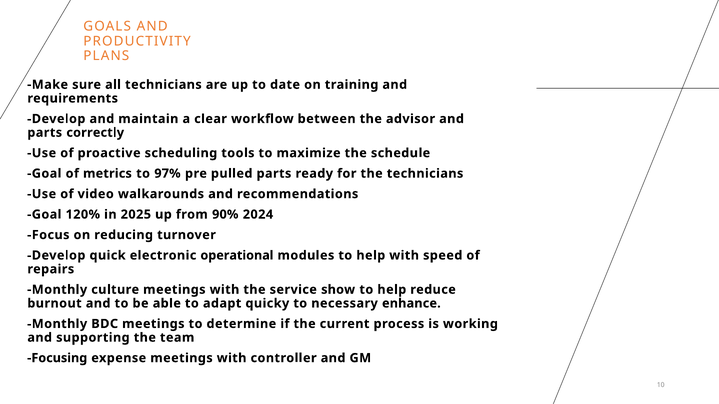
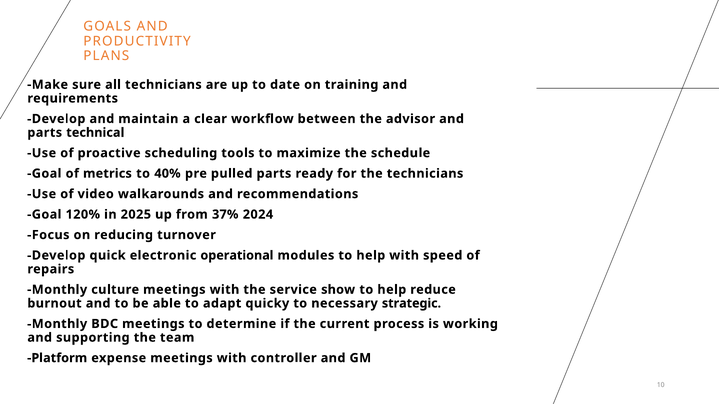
correctly: correctly -> technical (95, 133)
97%: 97% -> 40% (167, 174)
90%: 90% -> 37% (225, 215)
enhance: enhance -> strategic (411, 304)
Focusing: Focusing -> Platform (57, 358)
